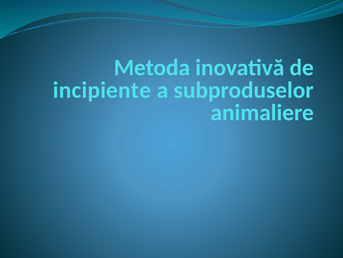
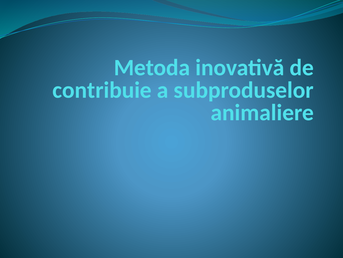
incipiente: incipiente -> contribuie (102, 90)
